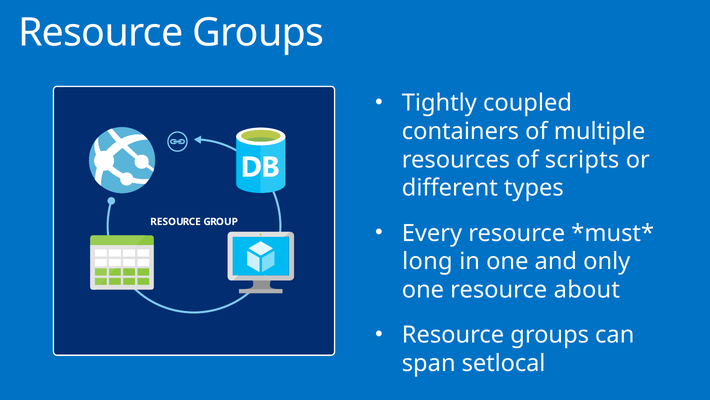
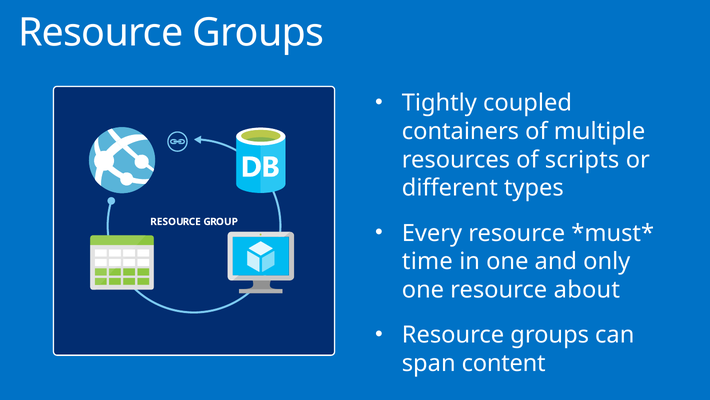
long: long -> time (427, 261)
setlocal: setlocal -> content (504, 363)
